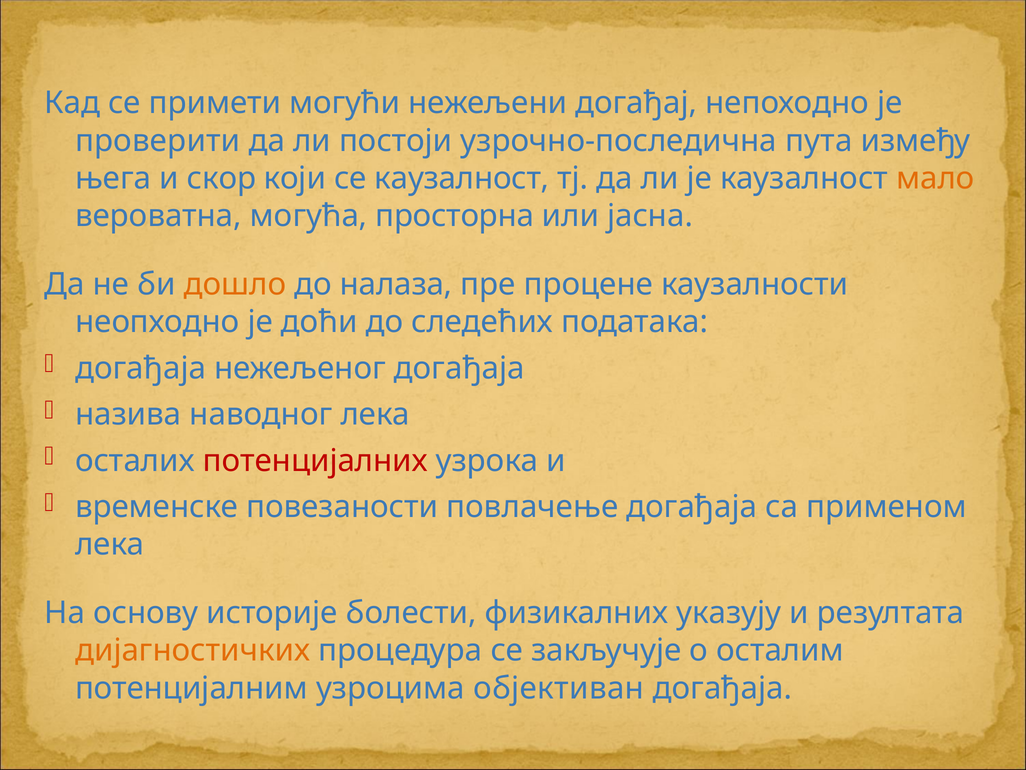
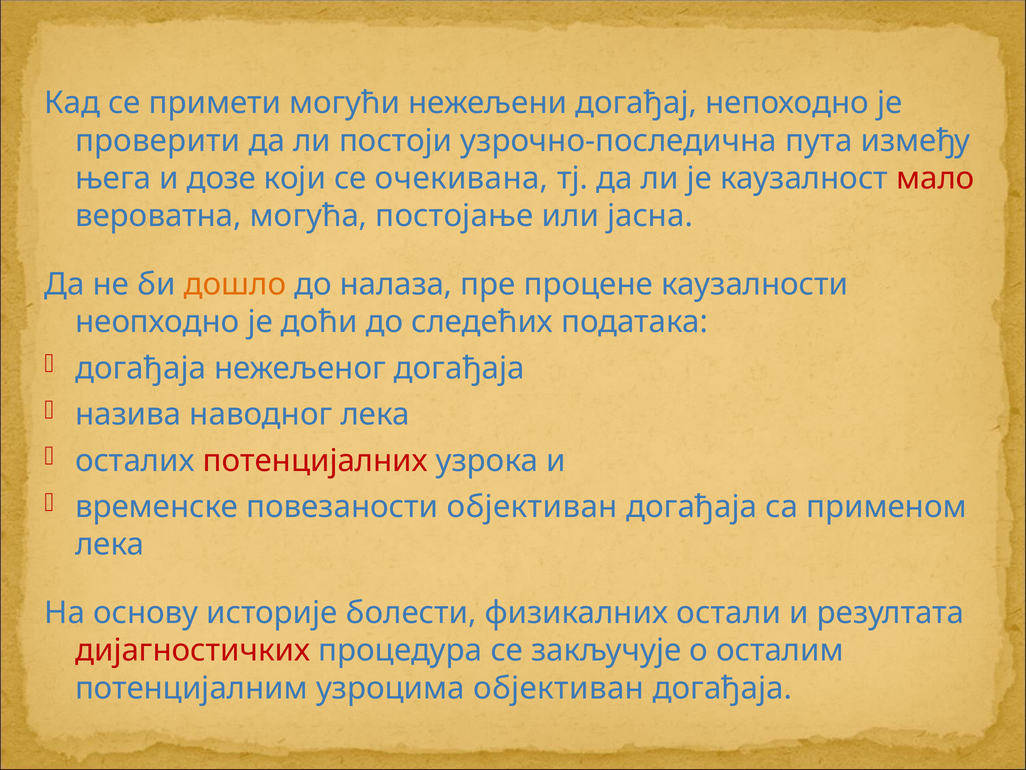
скор: скор -> дозе (222, 178)
се каузалност: каузалност -> очекивана (462, 178)
мало colour: orange -> red (935, 178)
просторна: просторна -> постојање (454, 216)
повезаности повлачење: повлачење -> објективан (532, 507)
указују: указују -> остали (729, 613)
дијагностичких colour: orange -> red (193, 650)
